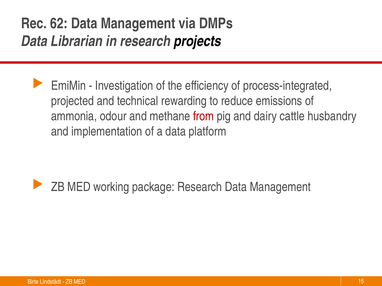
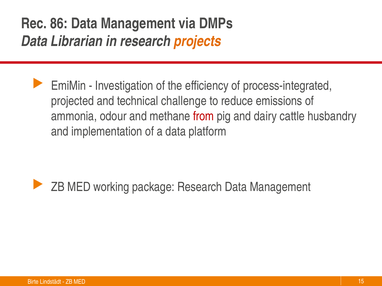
62: 62 -> 86 (59, 24)
projects colour: black -> orange (198, 41)
rewarding: rewarding -> challenge (184, 101)
